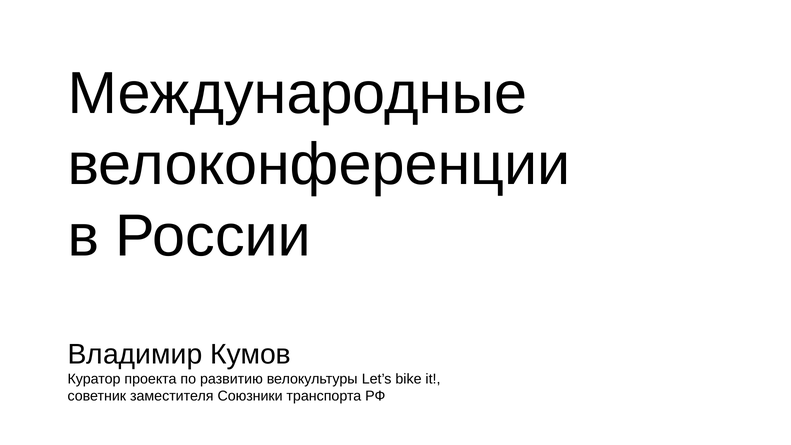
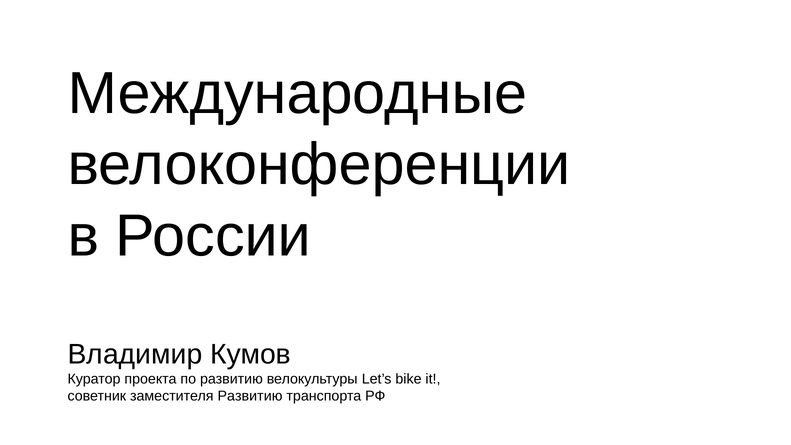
заместителя Союзники: Союзники -> Развитию (250, 396)
